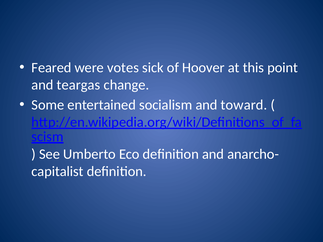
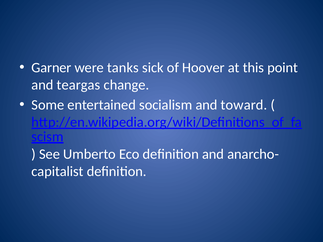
Feared: Feared -> Garner (51, 68)
votes: votes -> tanks (123, 68)
